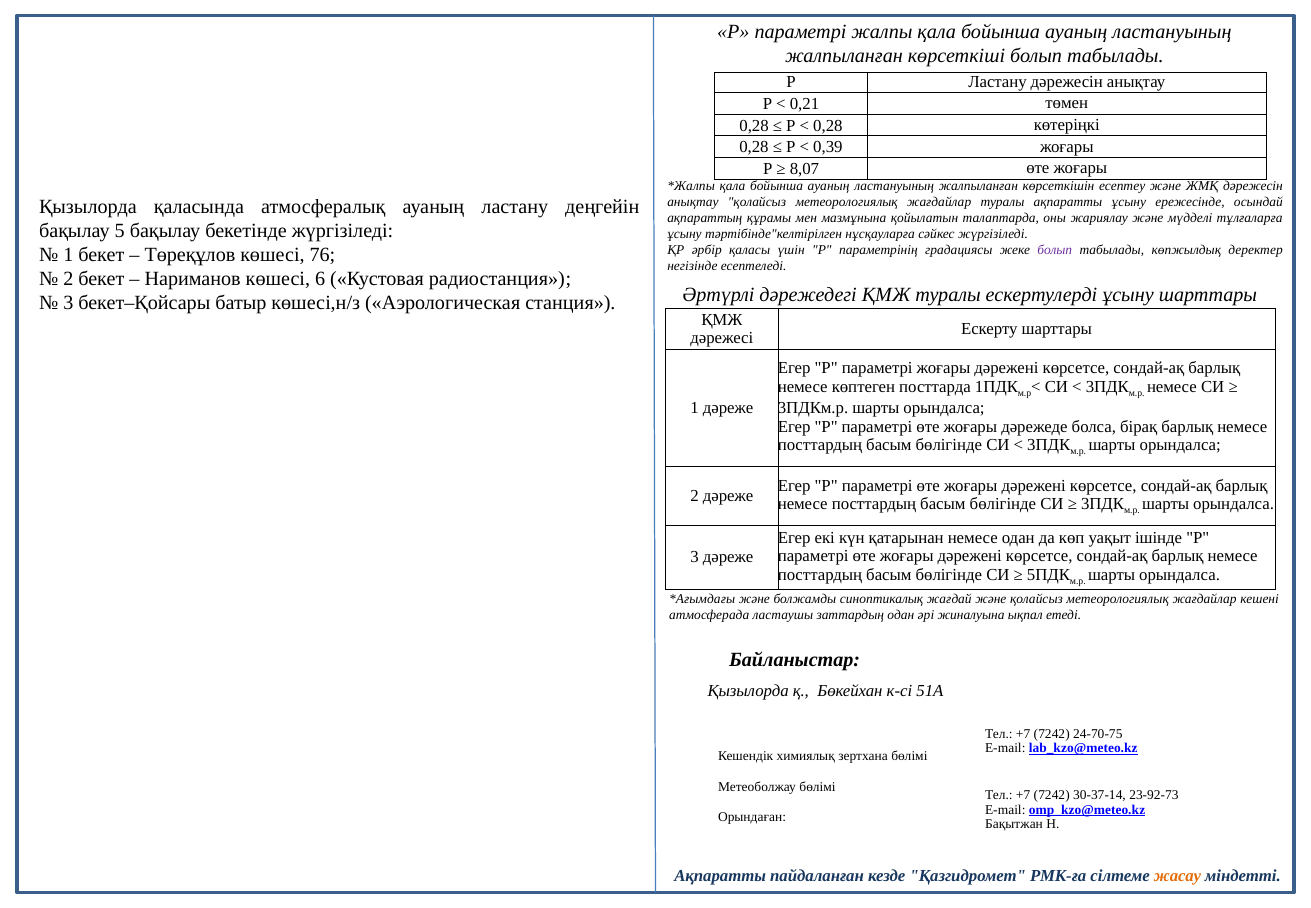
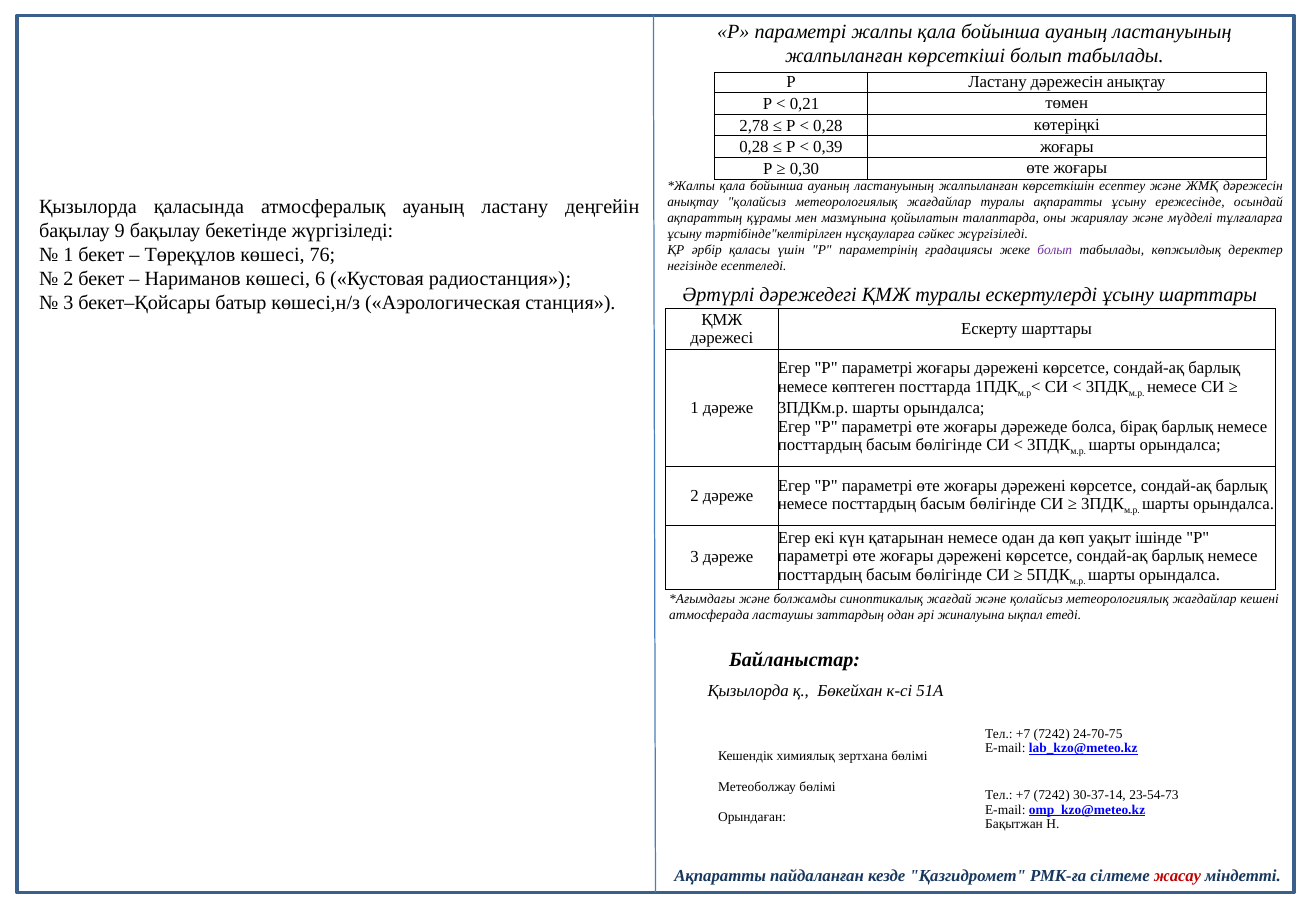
0,28: 0,28 -> 2,78 (754, 126)
8,07: 8,07 -> 0,30 (804, 169)
5: 5 -> 9 (120, 231)
23-92-73: 23-92-73 -> 23-54-73 (1154, 794)
жасау colour: orange -> red (1178, 876)
